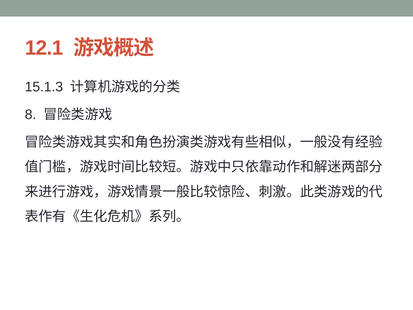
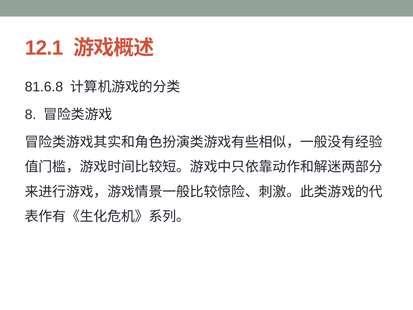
15.1.3: 15.1.3 -> 81.6.8 (44, 87)
